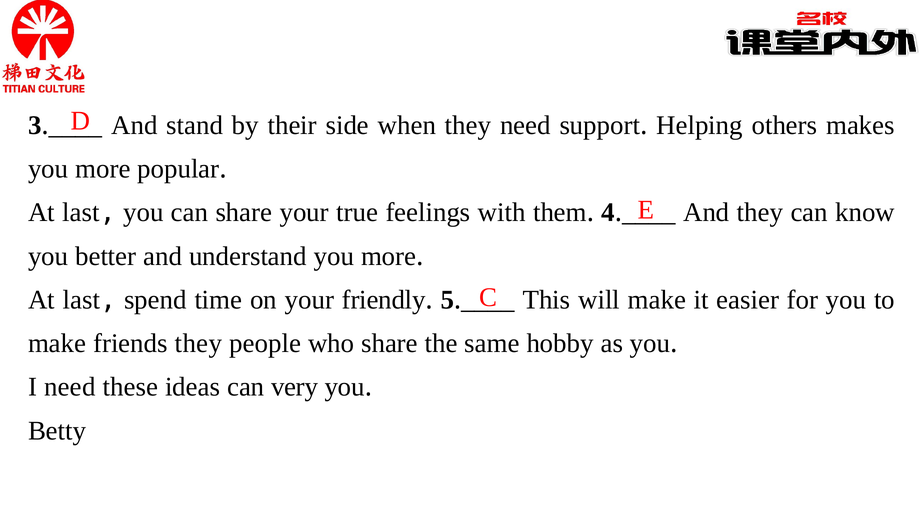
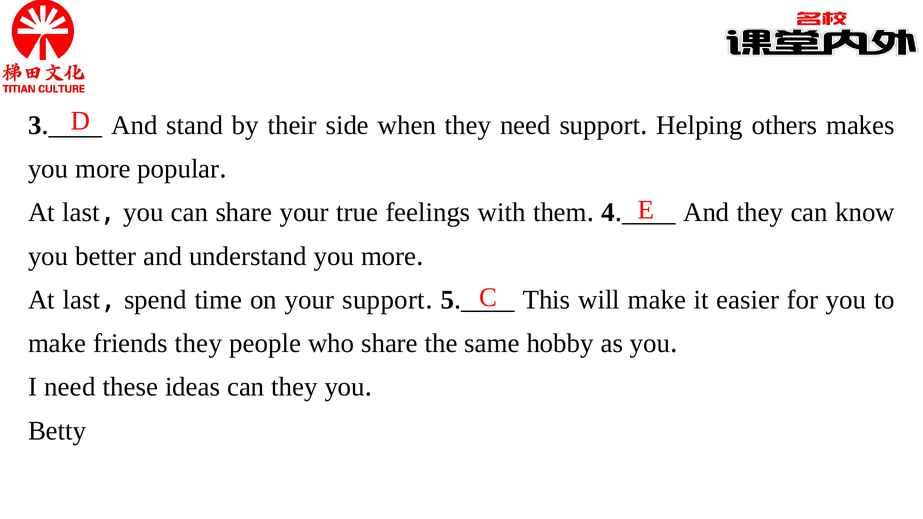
your friendly: friendly -> support (384, 300)
can very: very -> they (294, 387)
